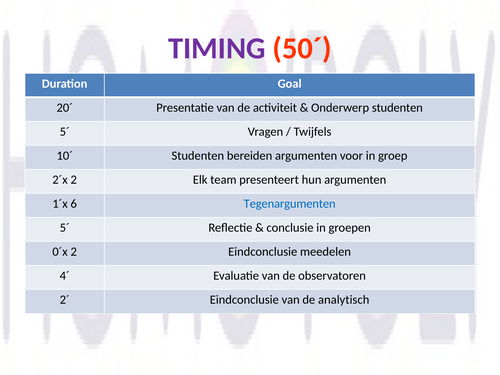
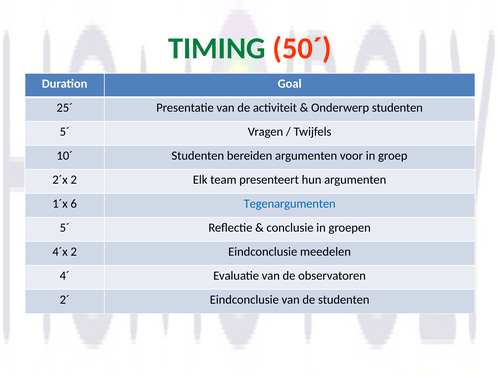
TIMING colour: purple -> green (217, 48)
20´: 20´ -> 25´ (65, 108)
0´x: 0´x -> 4´x (60, 252)
de analytisch: analytisch -> studenten (344, 300)
